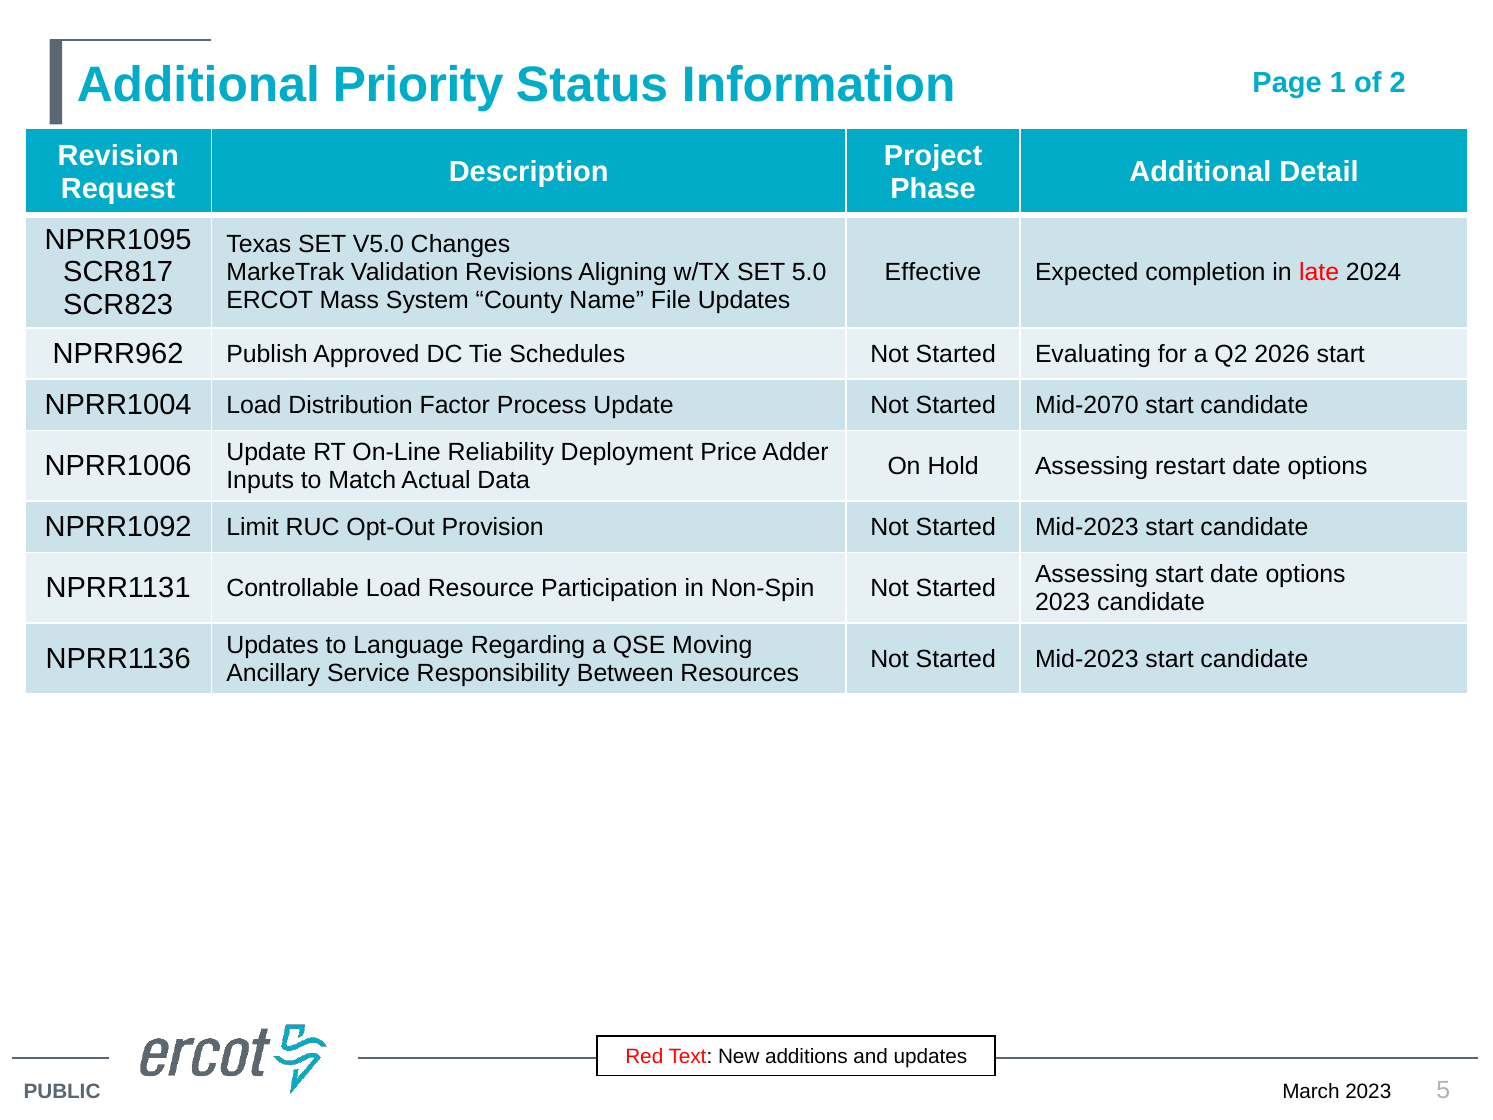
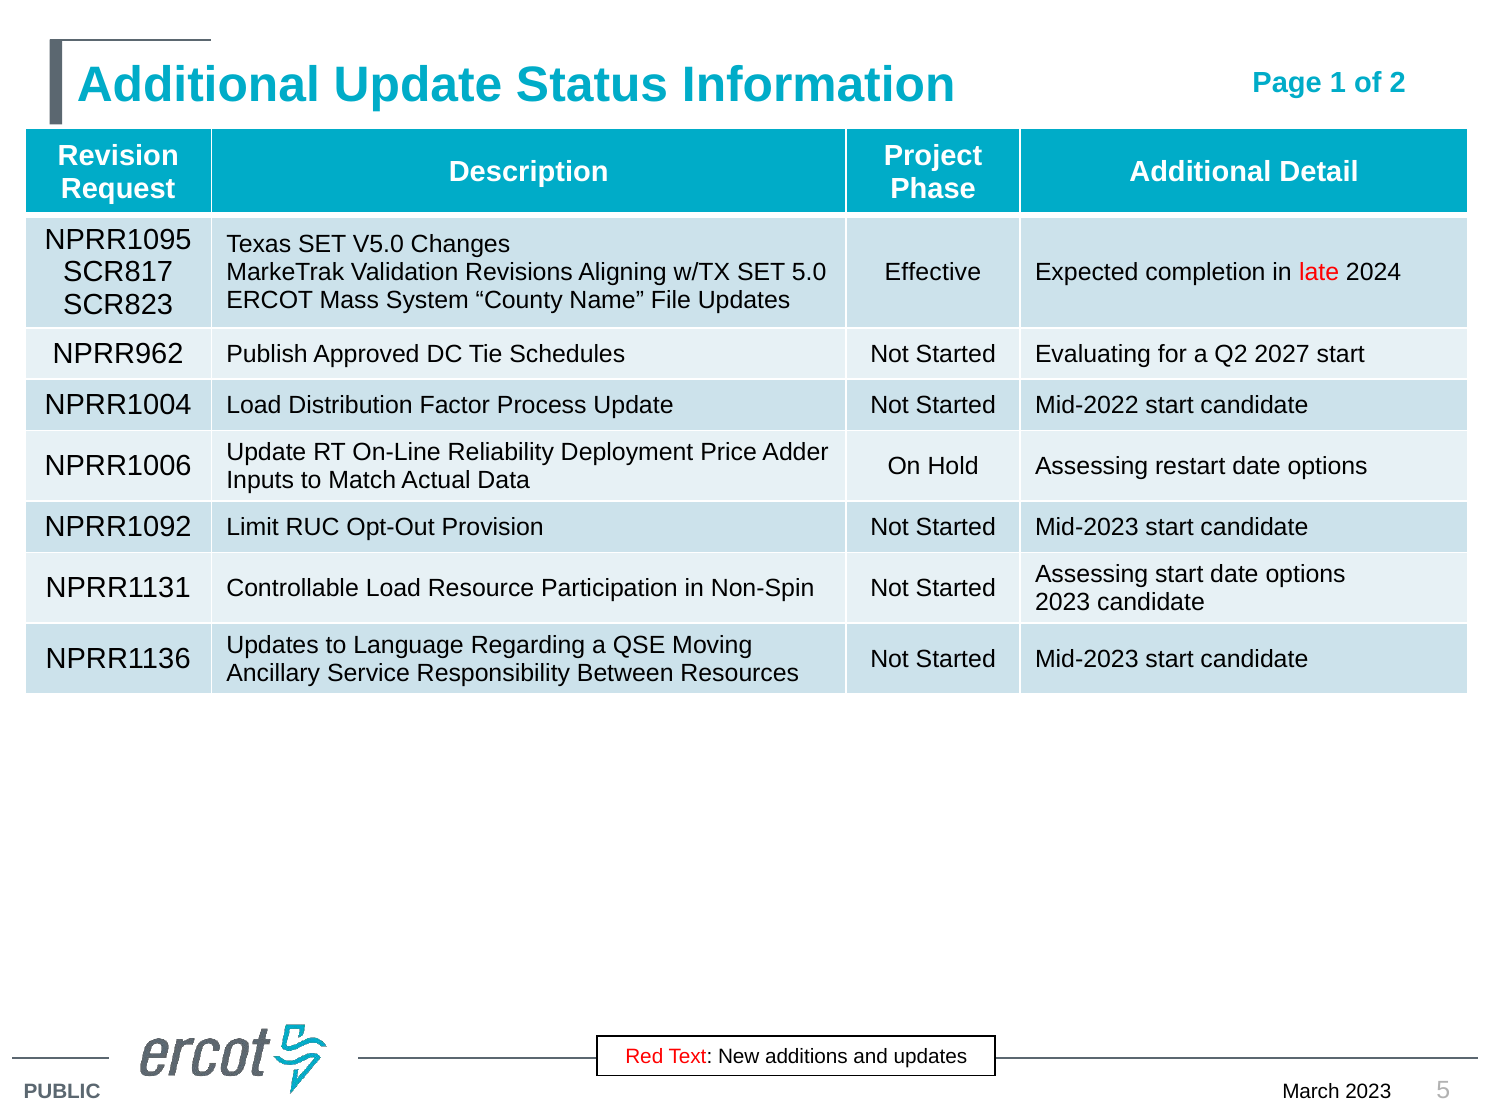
Additional Priority: Priority -> Update (418, 85)
2026: 2026 -> 2027 (1282, 354)
Mid-2070: Mid-2070 -> Mid-2022 (1087, 405)
